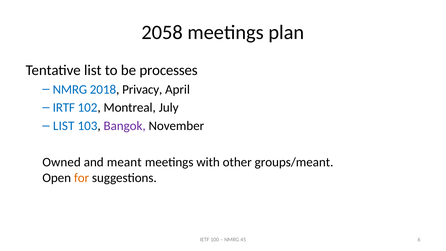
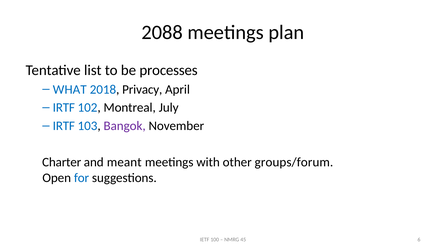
2058: 2058 -> 2088 (162, 32)
NMRG: NMRG -> WHAT (70, 89)
LIST: LIST -> IRTF (64, 126)
Owned: Owned -> Charter (62, 162)
groups/meant: groups/meant -> groups/forum (294, 162)
for colour: orange -> blue (82, 178)
